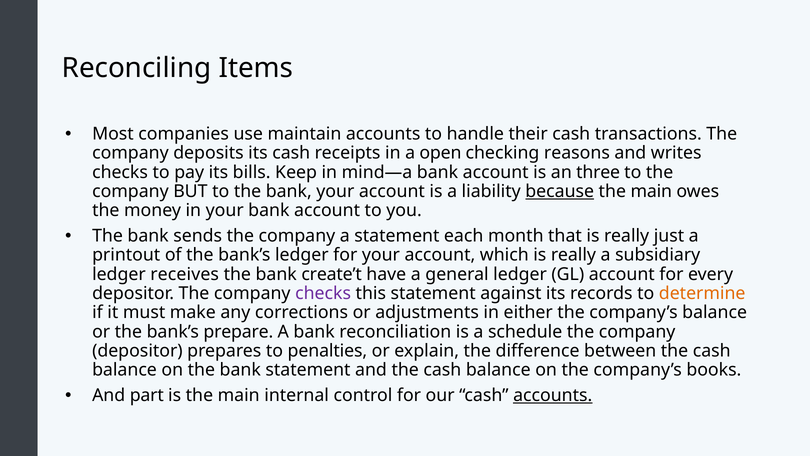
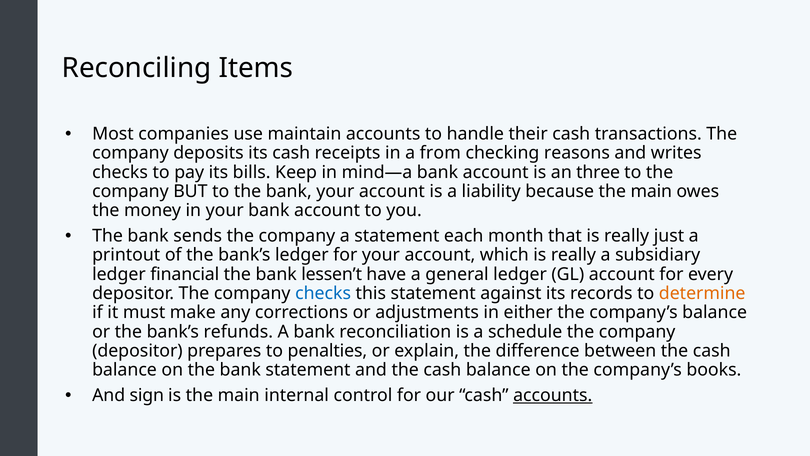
open: open -> from (440, 153)
because underline: present -> none (560, 191)
receives: receives -> financial (185, 274)
create’t: create’t -> lessen’t (332, 274)
checks colour: purple -> blue (323, 293)
prepare: prepare -> refunds (238, 331)
part: part -> sign (147, 395)
